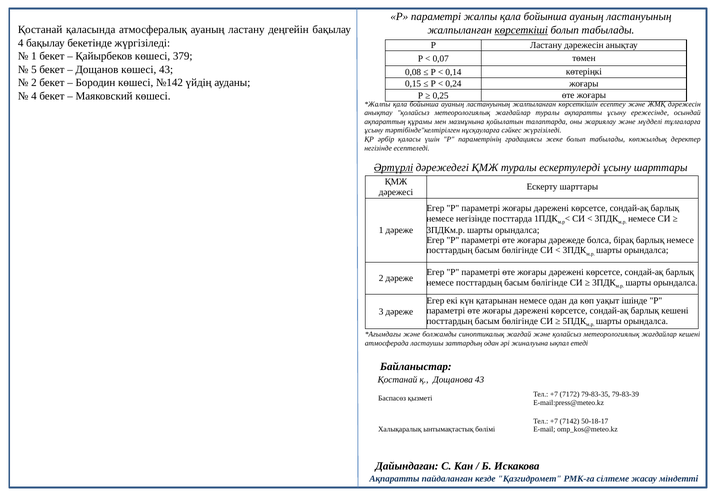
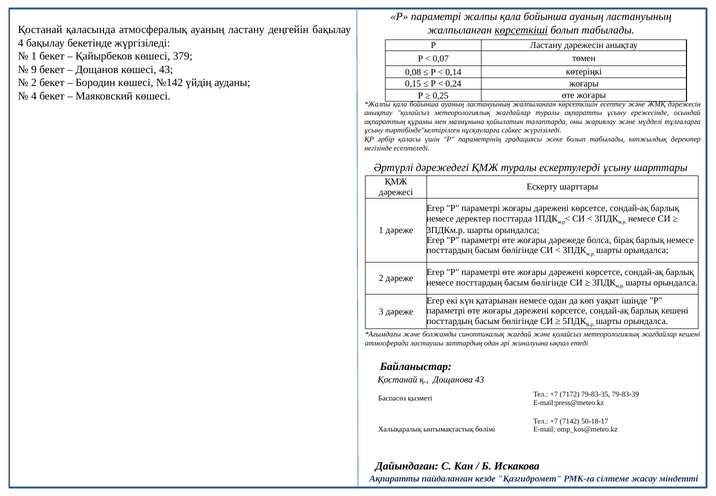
5: 5 -> 9 (34, 69)
Әртүрлі underline: present -> none (393, 168)
немесе негізінде: негізінде -> деректер (473, 218)
